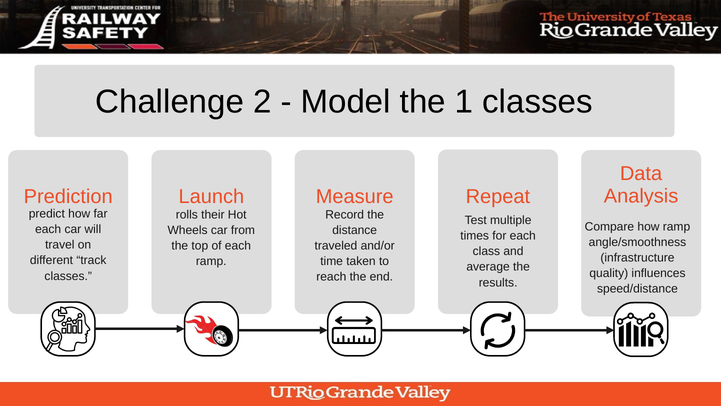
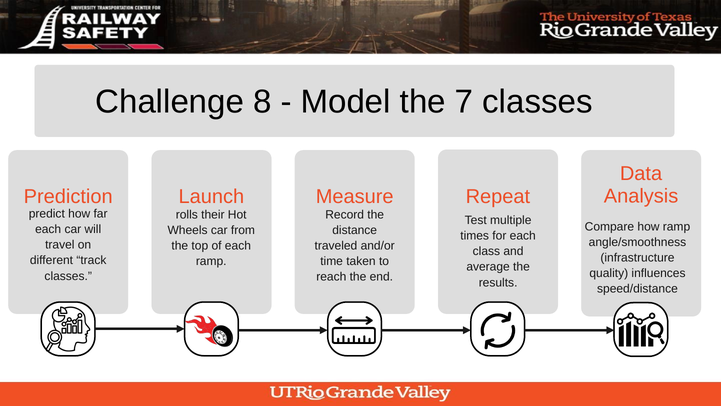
2: 2 -> 8 (262, 102)
1: 1 -> 7 (464, 102)
